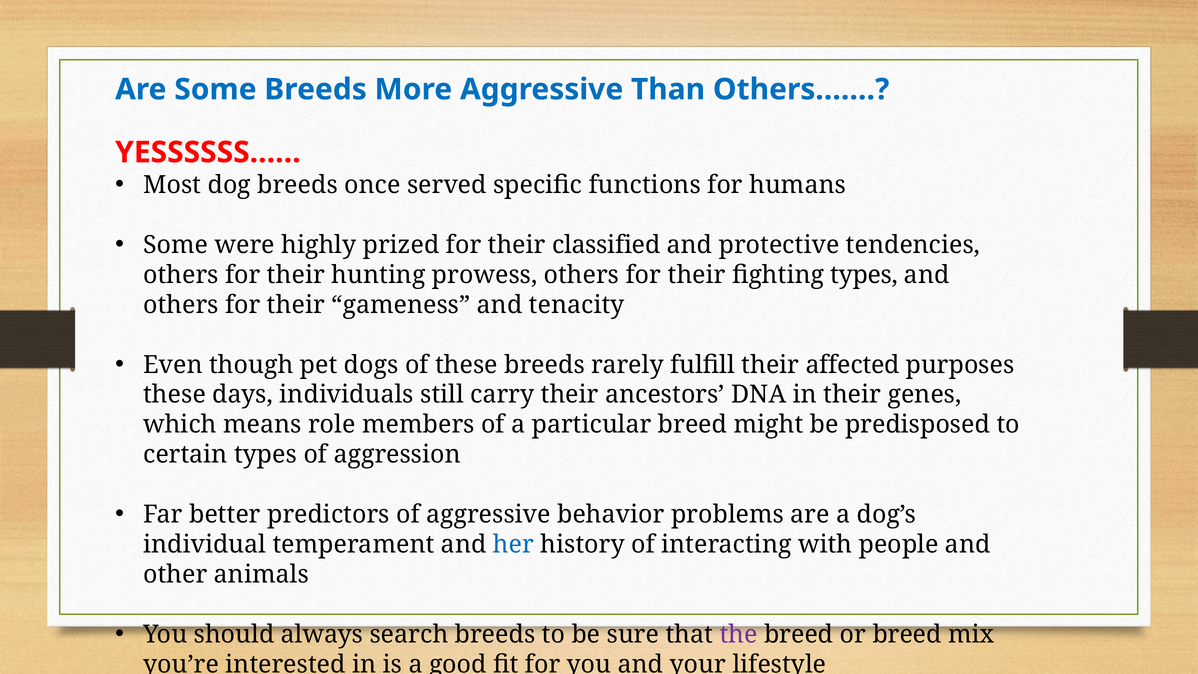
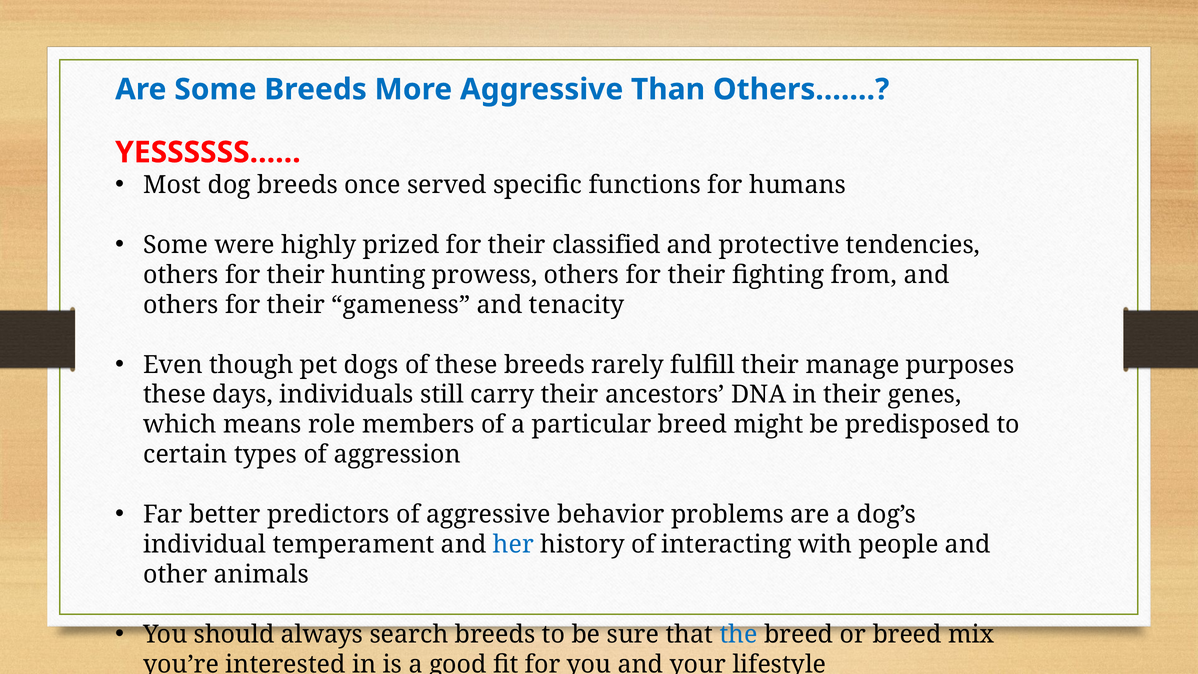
fighting types: types -> from (864, 275)
affected: affected -> manage (853, 365)
the colour: purple -> blue (739, 634)
